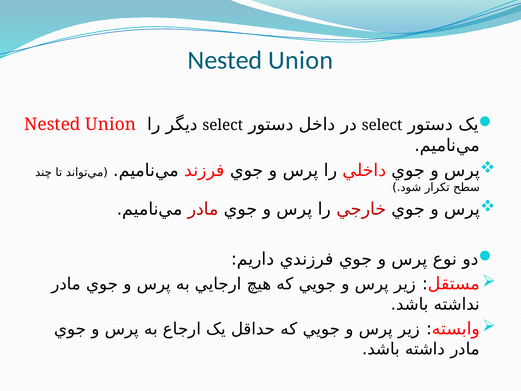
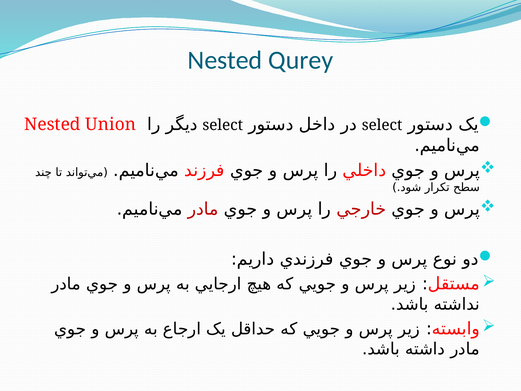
Union: Union -> Qurey (301, 60)
